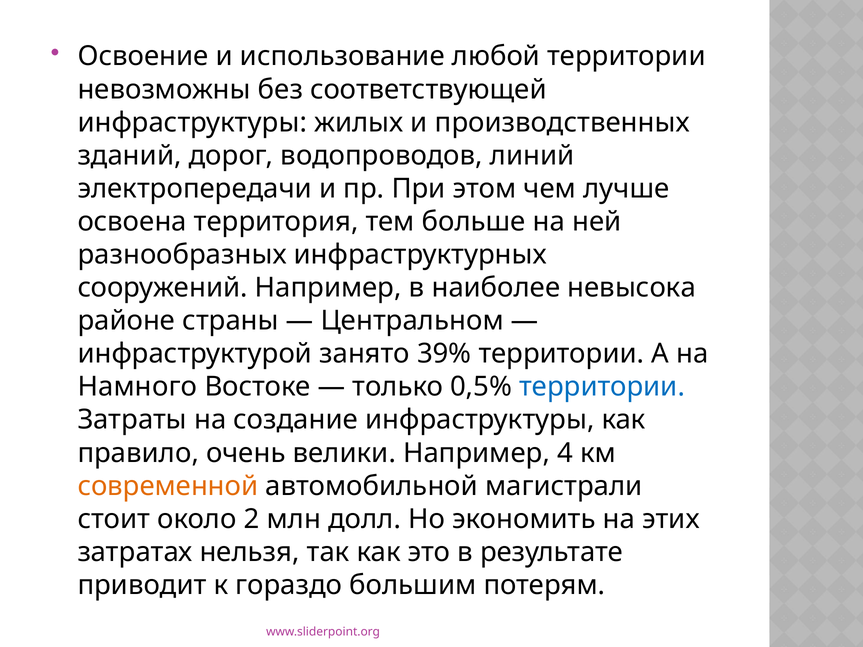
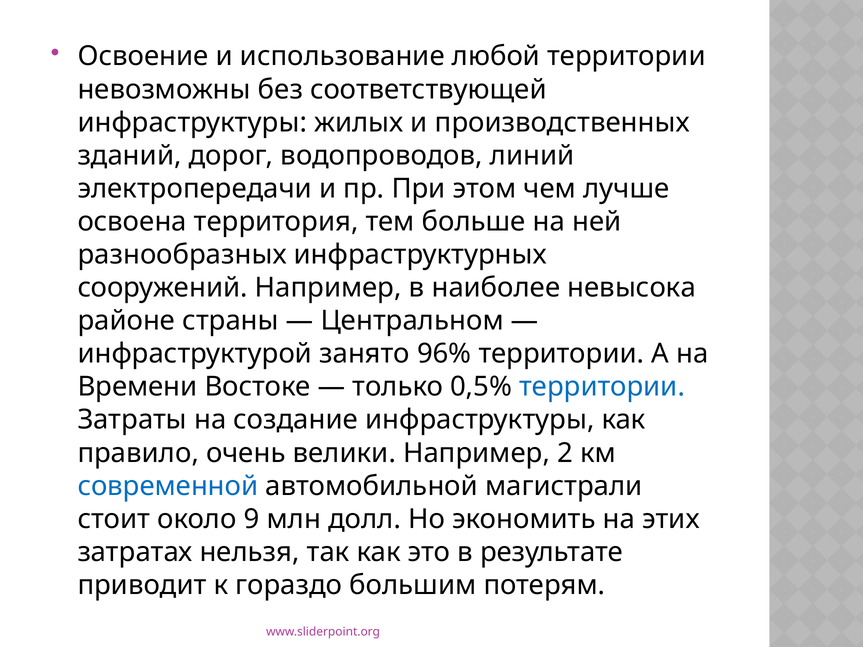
39%: 39% -> 96% (444, 354)
Намного: Намного -> Времени (137, 387)
4: 4 -> 2 (565, 453)
современной colour: orange -> blue (168, 486)
2: 2 -> 9 (252, 519)
